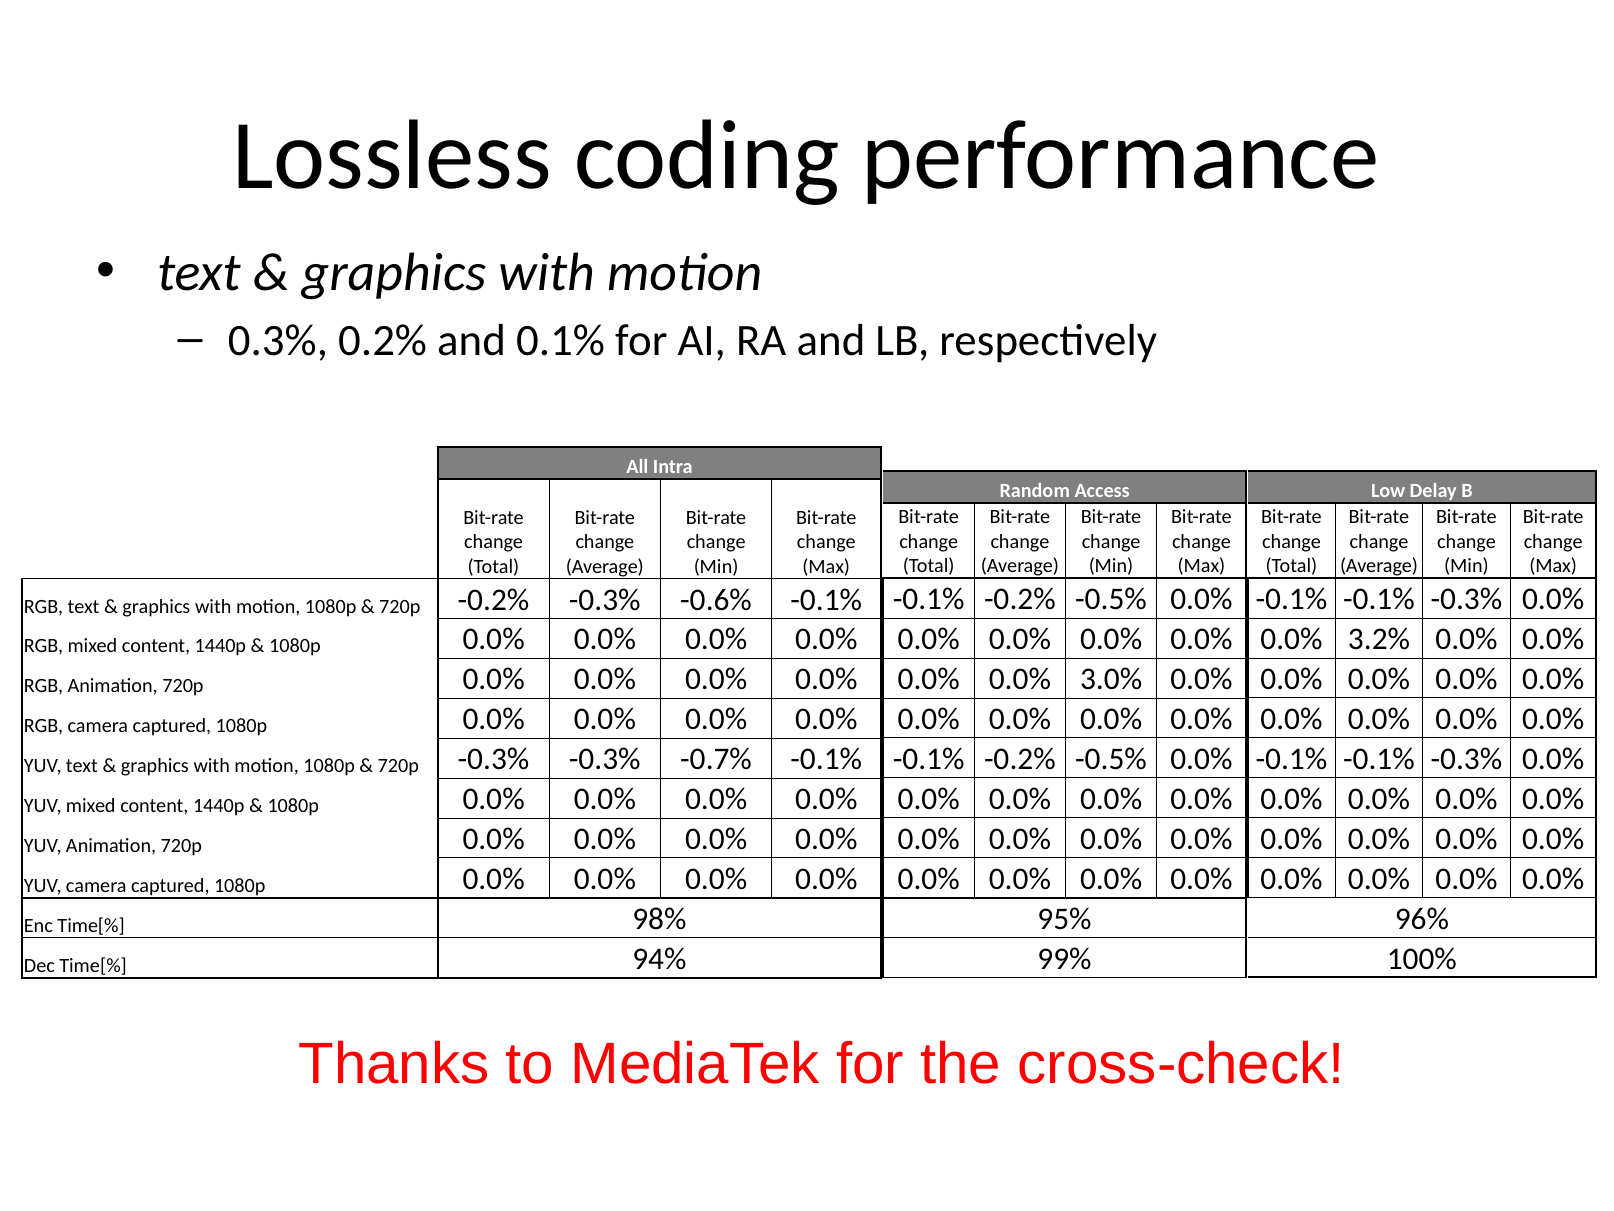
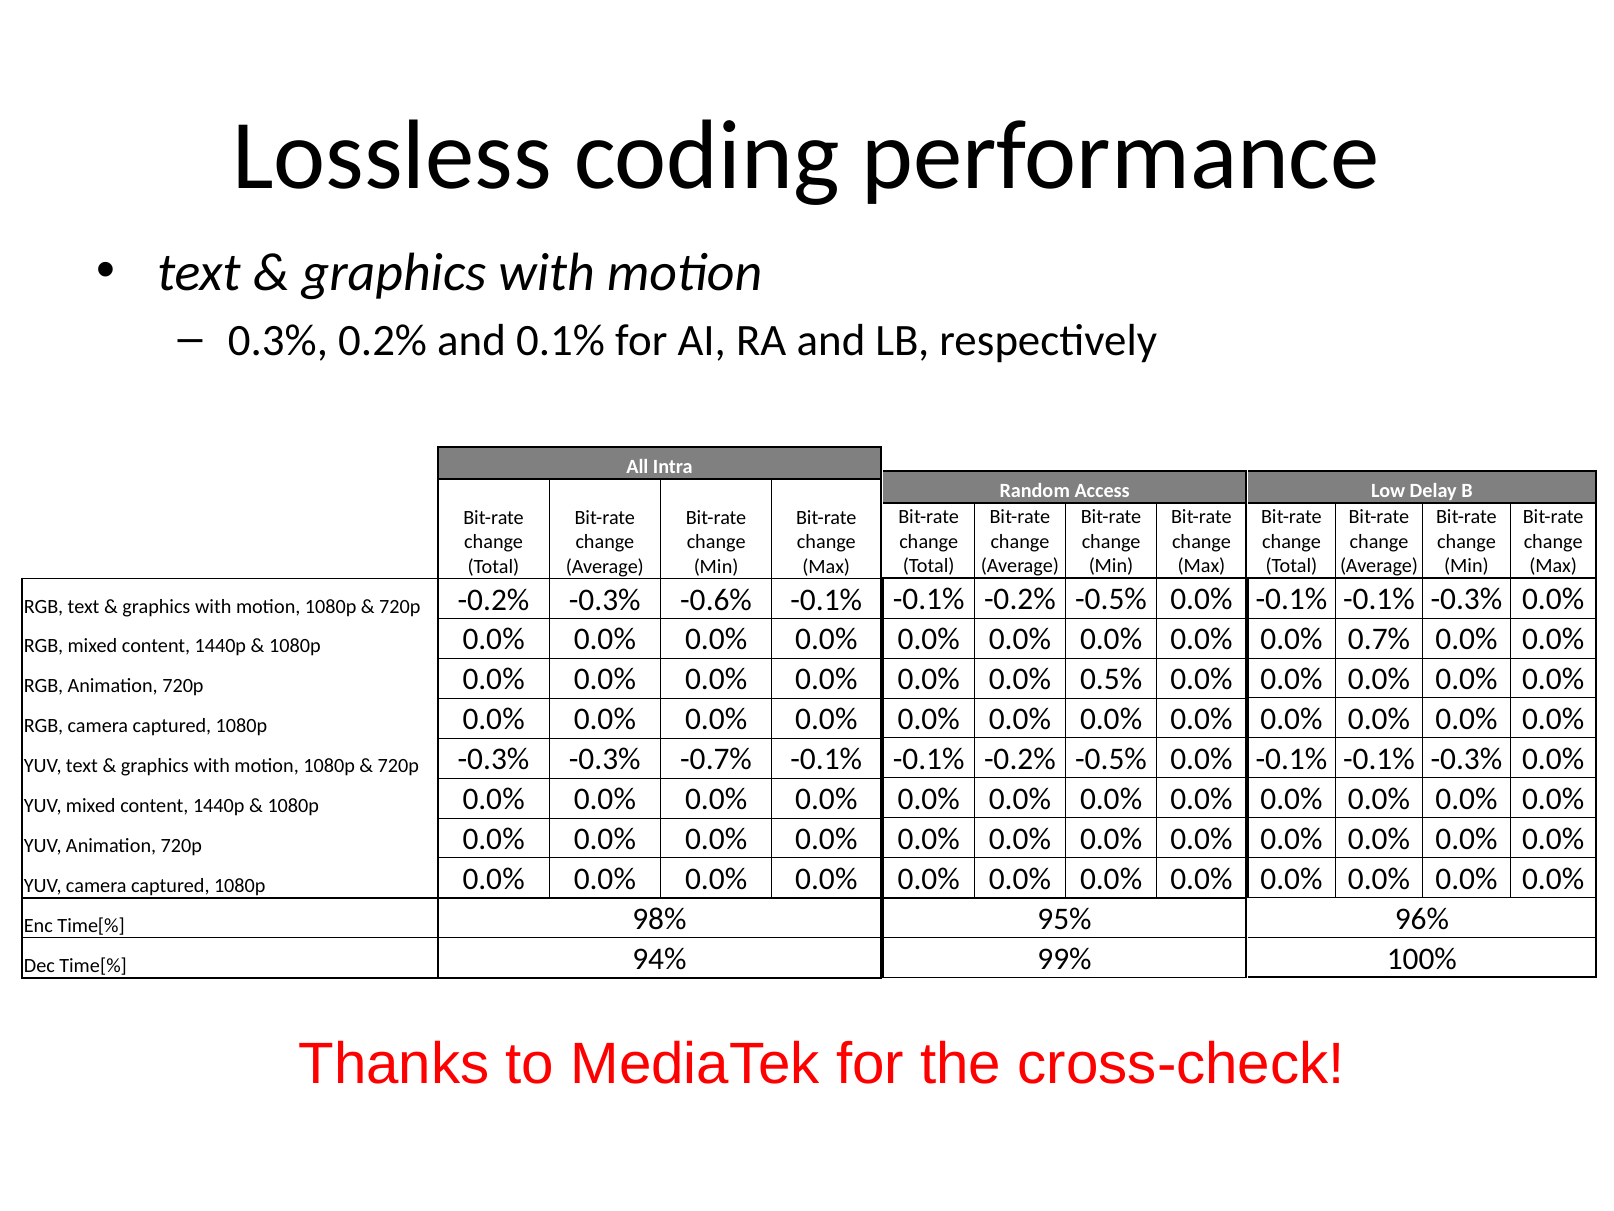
3.2%: 3.2% -> 0.7% (1379, 639)
3.0%: 3.0% -> 0.5% (1111, 679)
